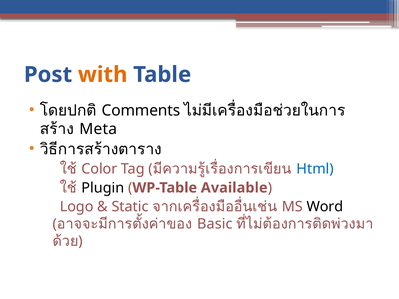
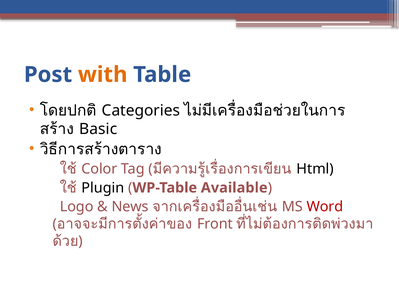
Comments: Comments -> Categories (141, 111)
Meta: Meta -> Basic (98, 129)
Html colour: blue -> black (315, 169)
Static: Static -> News (130, 207)
Word colour: black -> red (325, 207)
Basic: Basic -> Front (215, 224)
